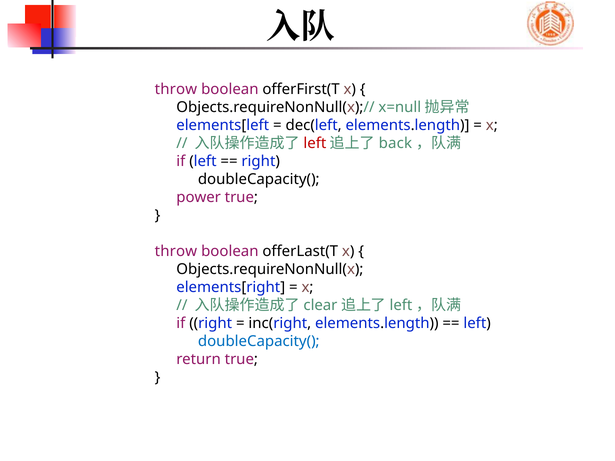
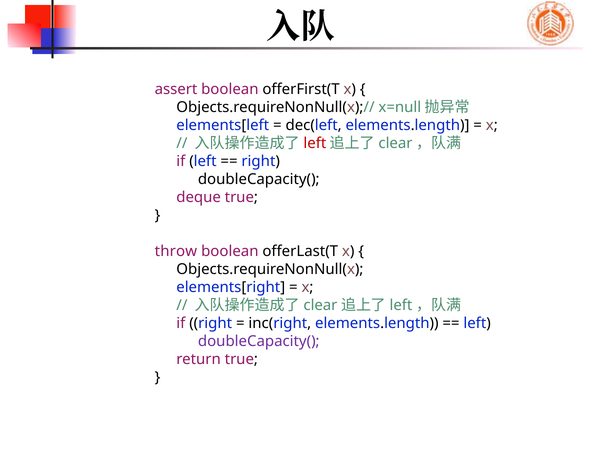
throw: throw -> assert (176, 89)
back: back -> clear (395, 143)
power: power -> deque (199, 197)
doubleCapacity( colour: blue -> purple (259, 342)
